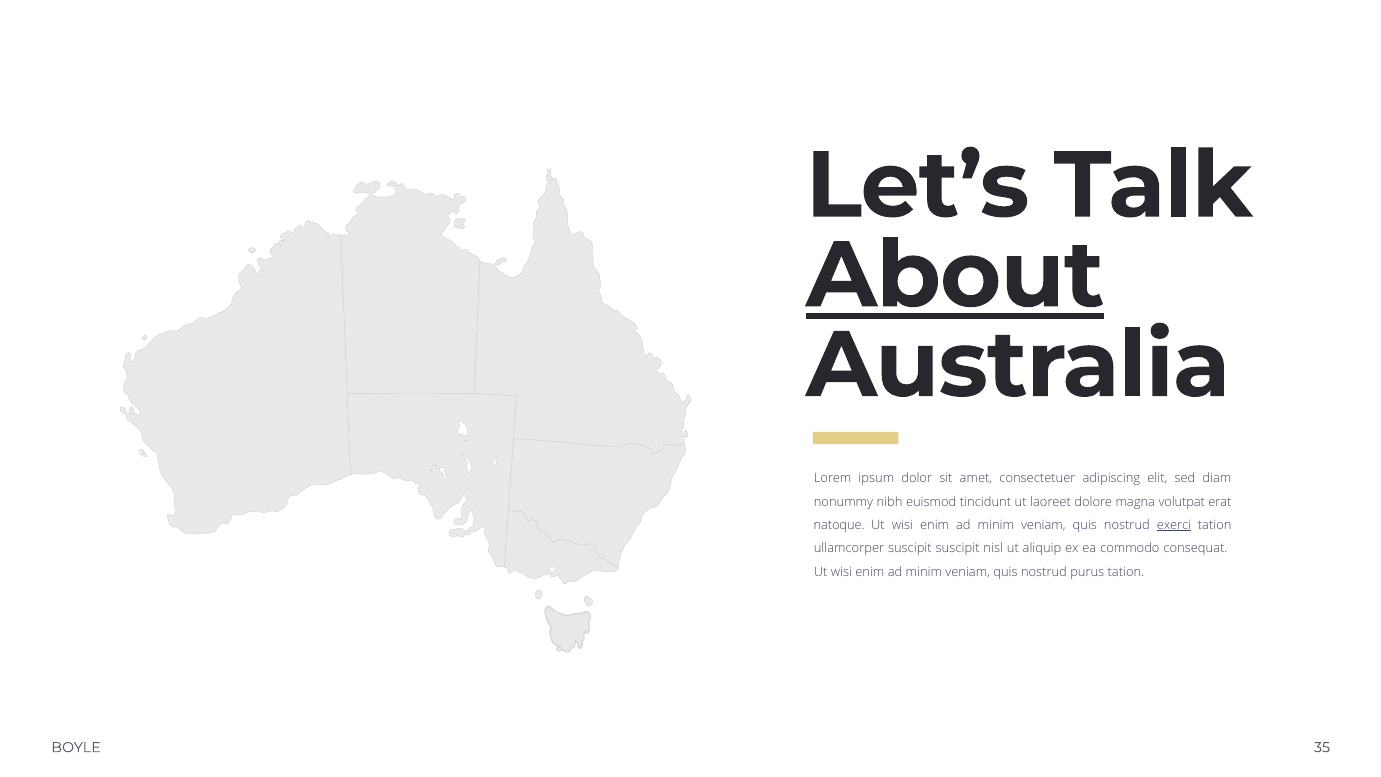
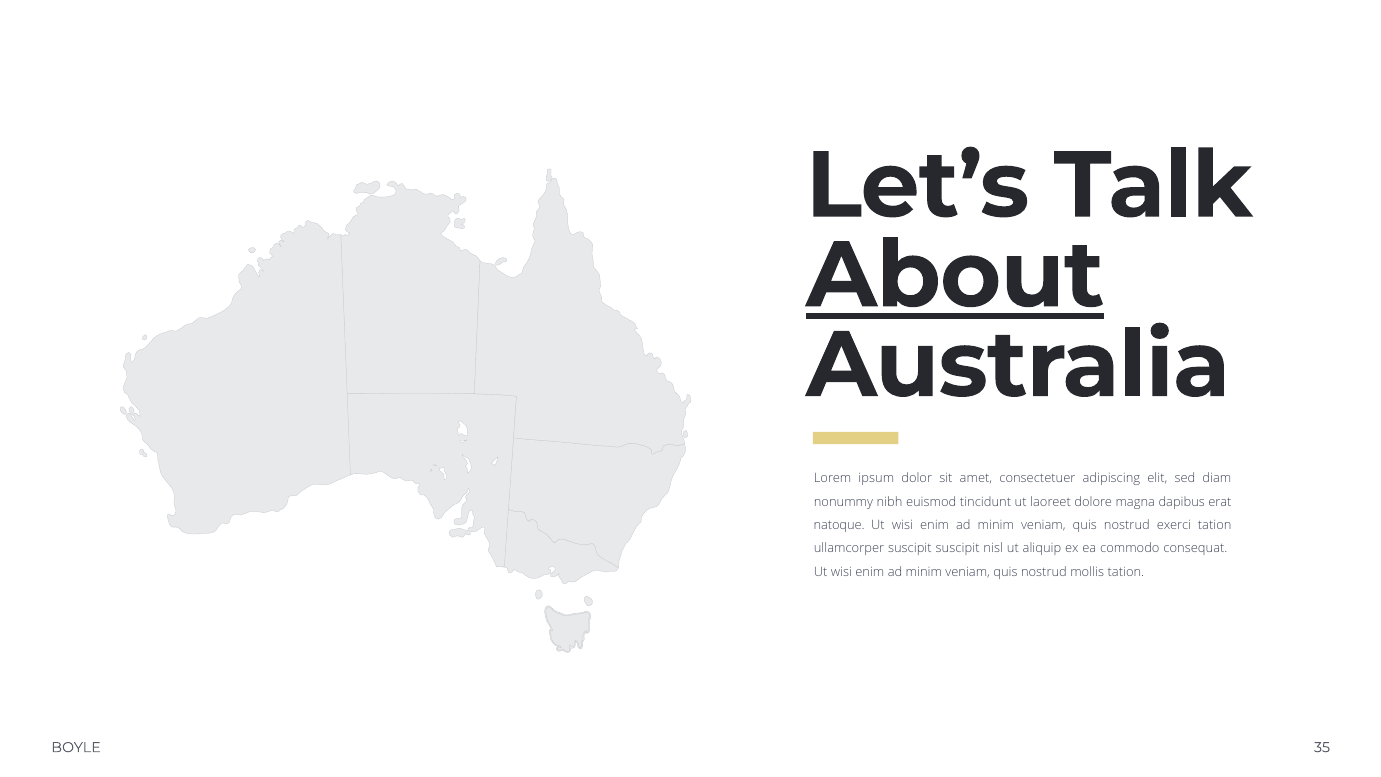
volutpat: volutpat -> dapibus (1182, 502)
exerci underline: present -> none (1174, 525)
purus: purus -> mollis (1087, 572)
